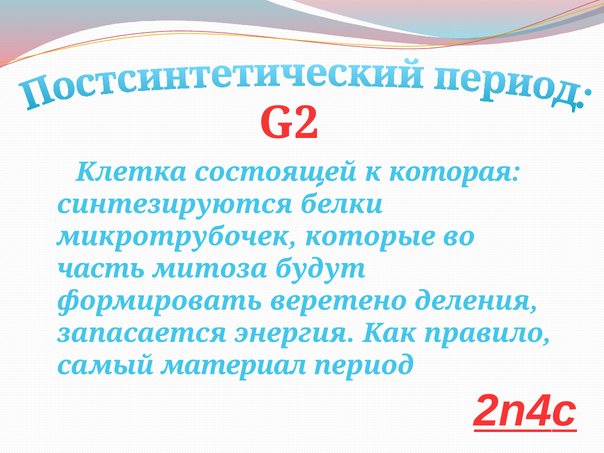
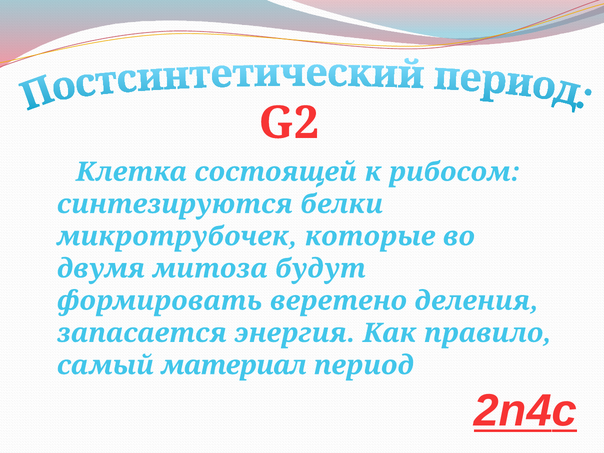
которая: которая -> рибосом (455, 172)
часть: часть -> двумя (101, 269)
